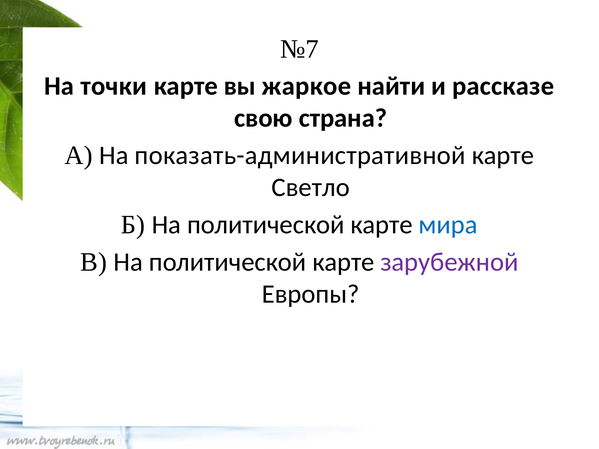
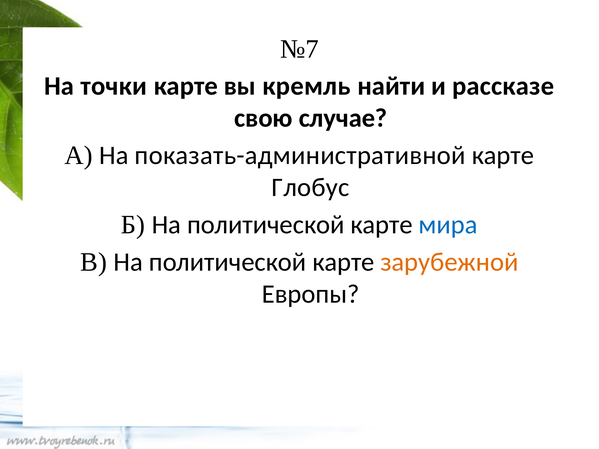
жаркое: жаркое -> кремль (307, 86)
страна: страна -> случае (343, 118)
Светло: Светло -> Глобус (311, 188)
зарубежной colour: purple -> orange (449, 262)
